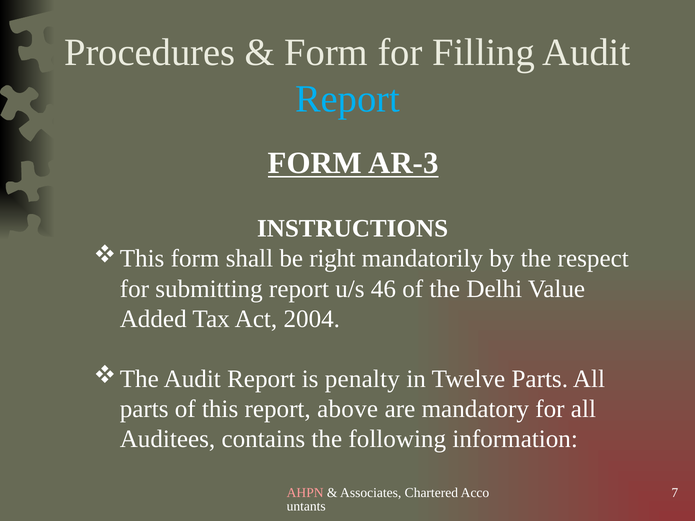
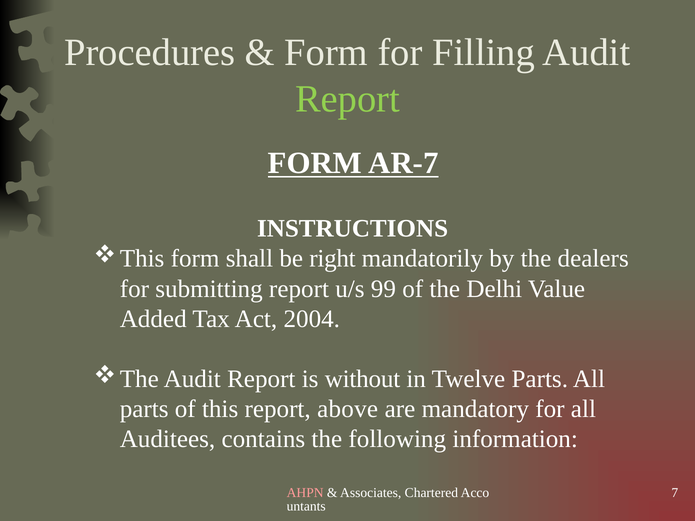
Report colour: light blue -> light green (347, 99)
AR-3: AR-3 -> AR-7 (403, 163)
respect: respect -> dealers (593, 259)
46: 46 -> 99 (383, 289)
penalty: penalty -> without (363, 379)
